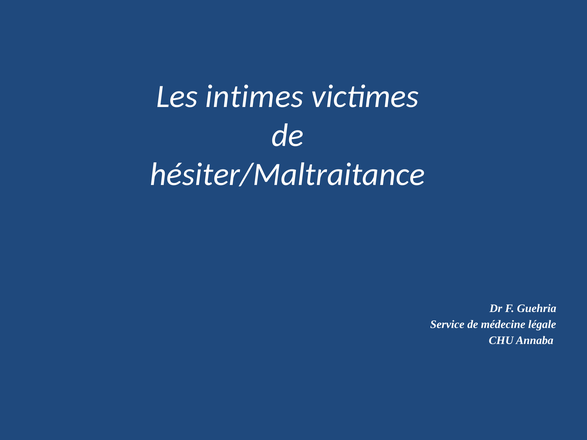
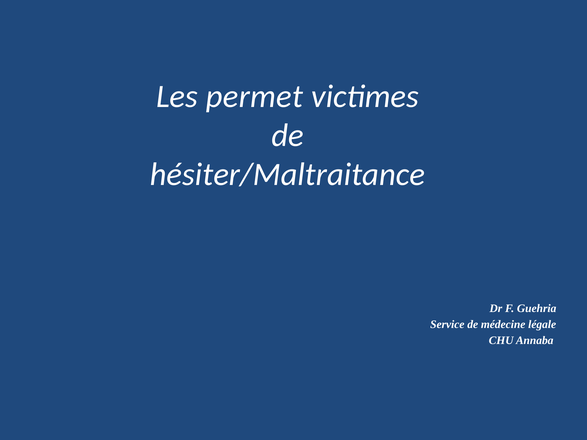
intimes: intimes -> permet (254, 96)
